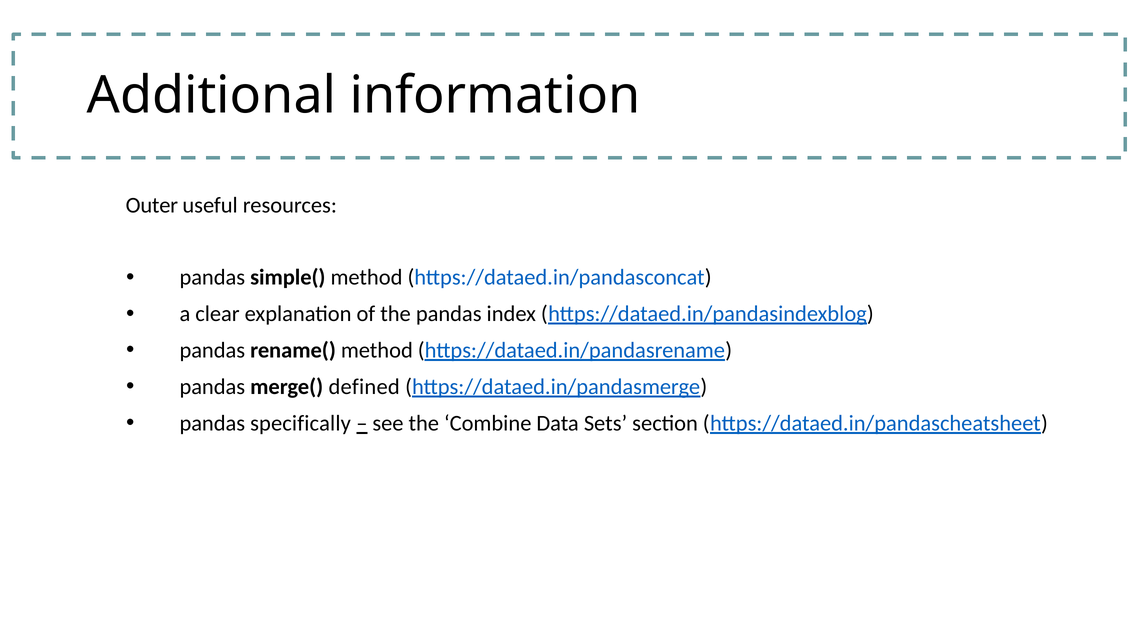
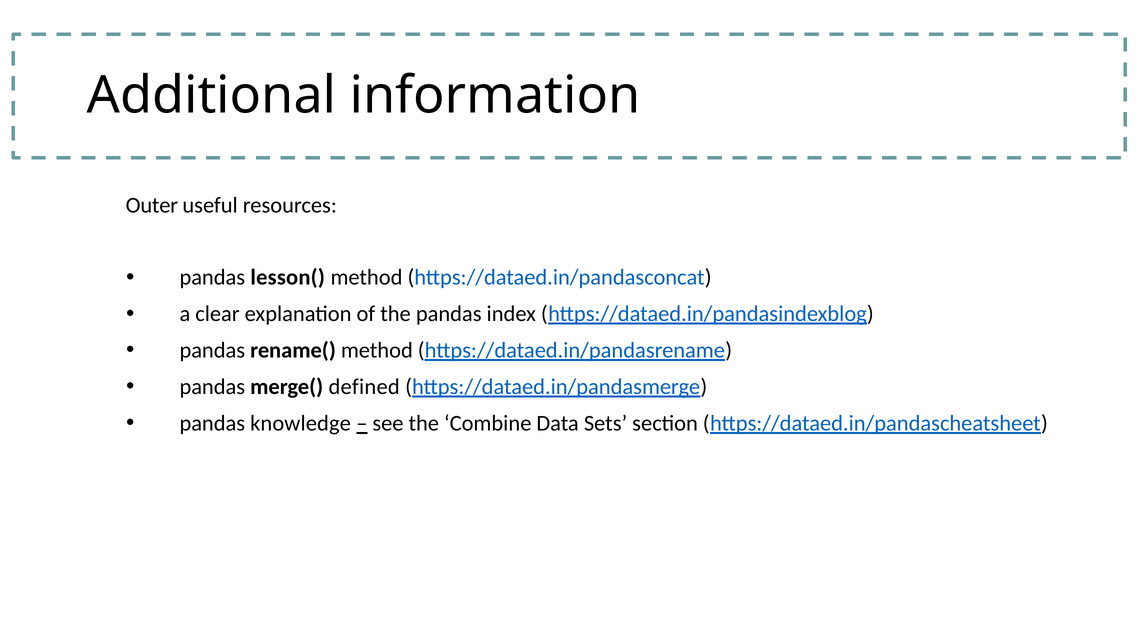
simple(: simple( -> lesson( (288, 278)
specifically: specifically -> knowledge (301, 423)
